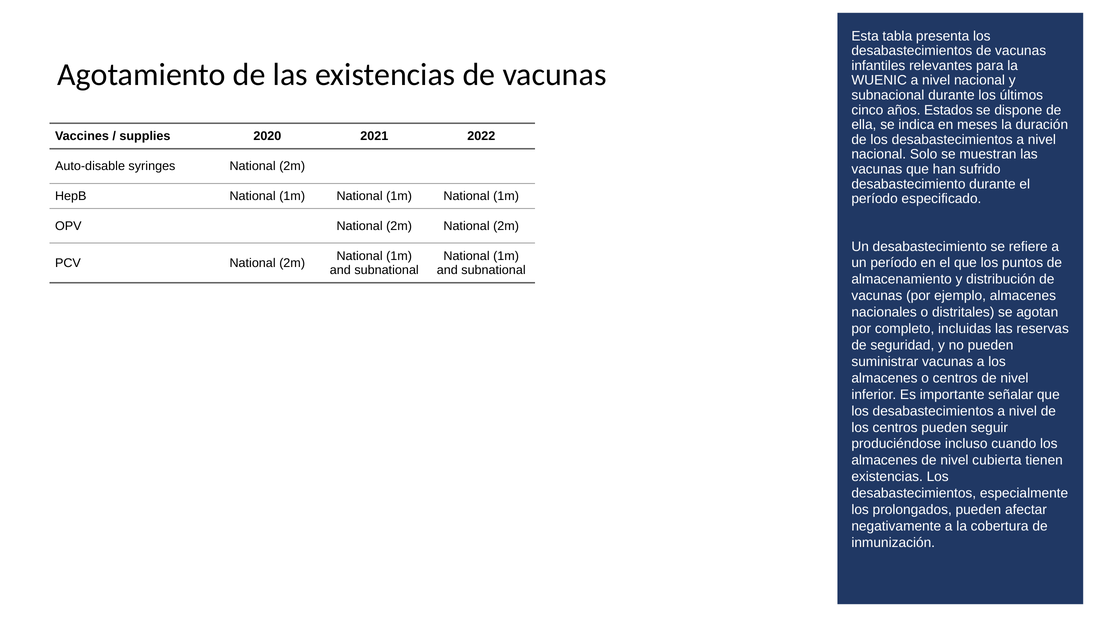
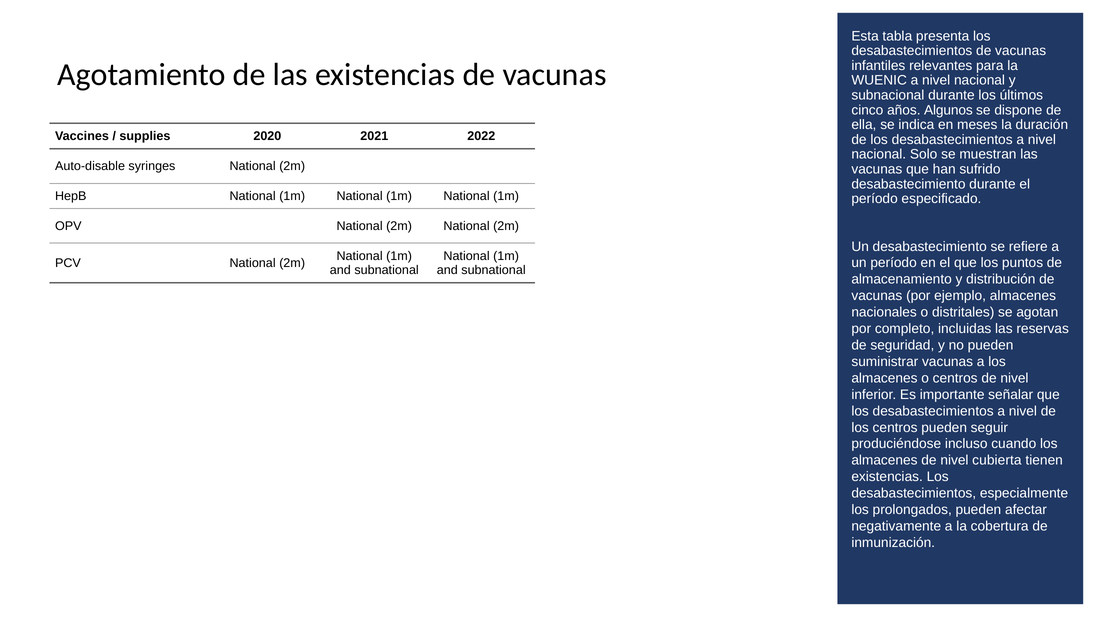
Estados: Estados -> Algunos (948, 110)
